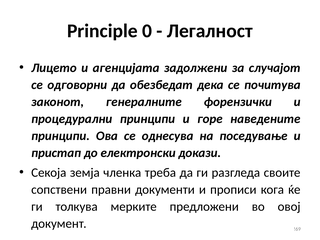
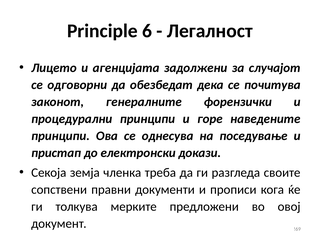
0: 0 -> 6 (147, 31)
